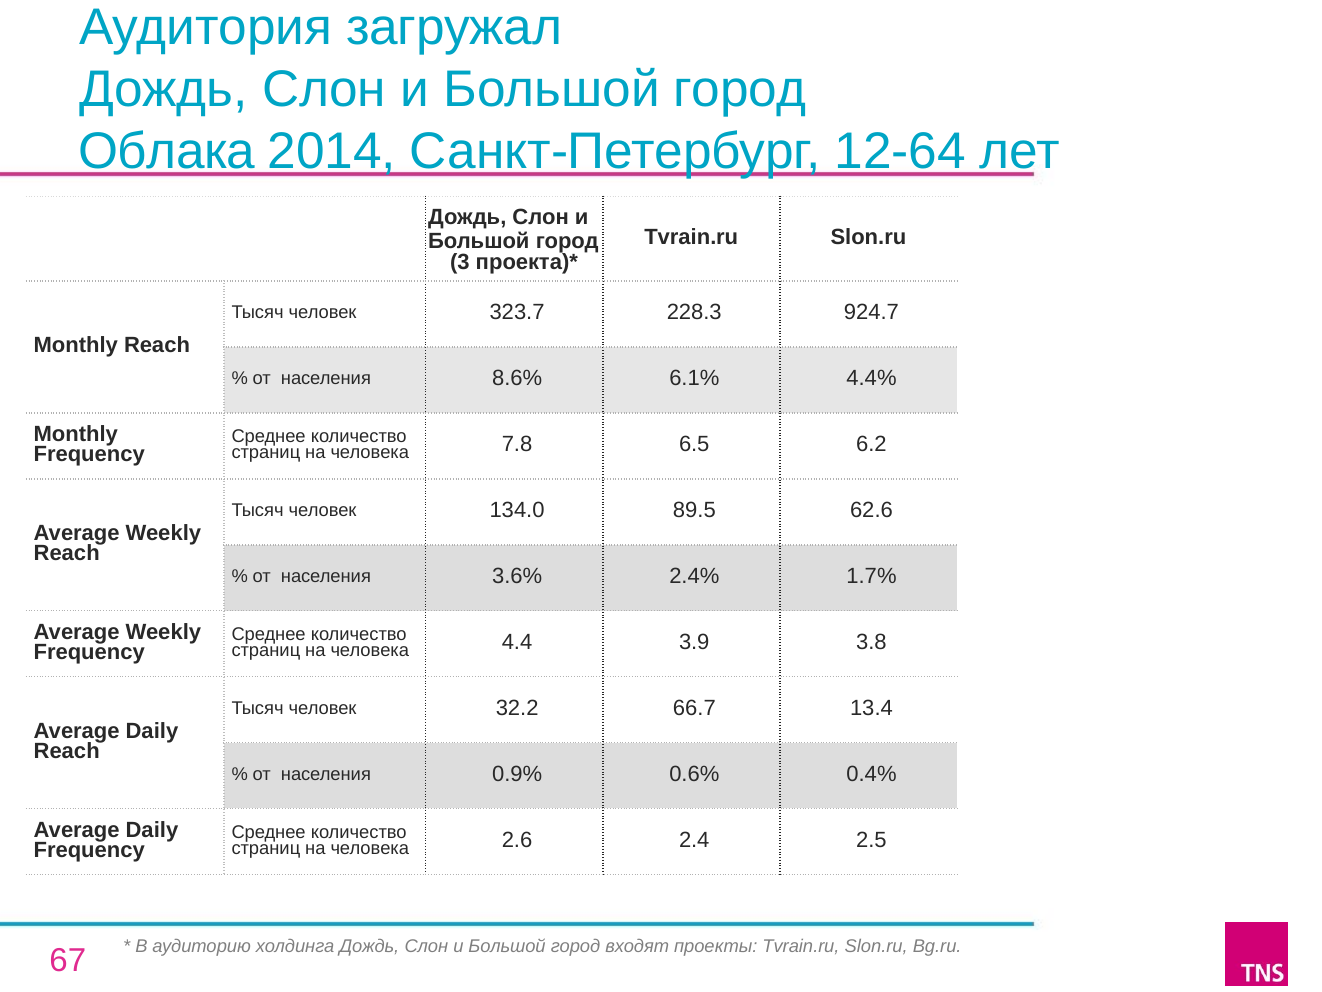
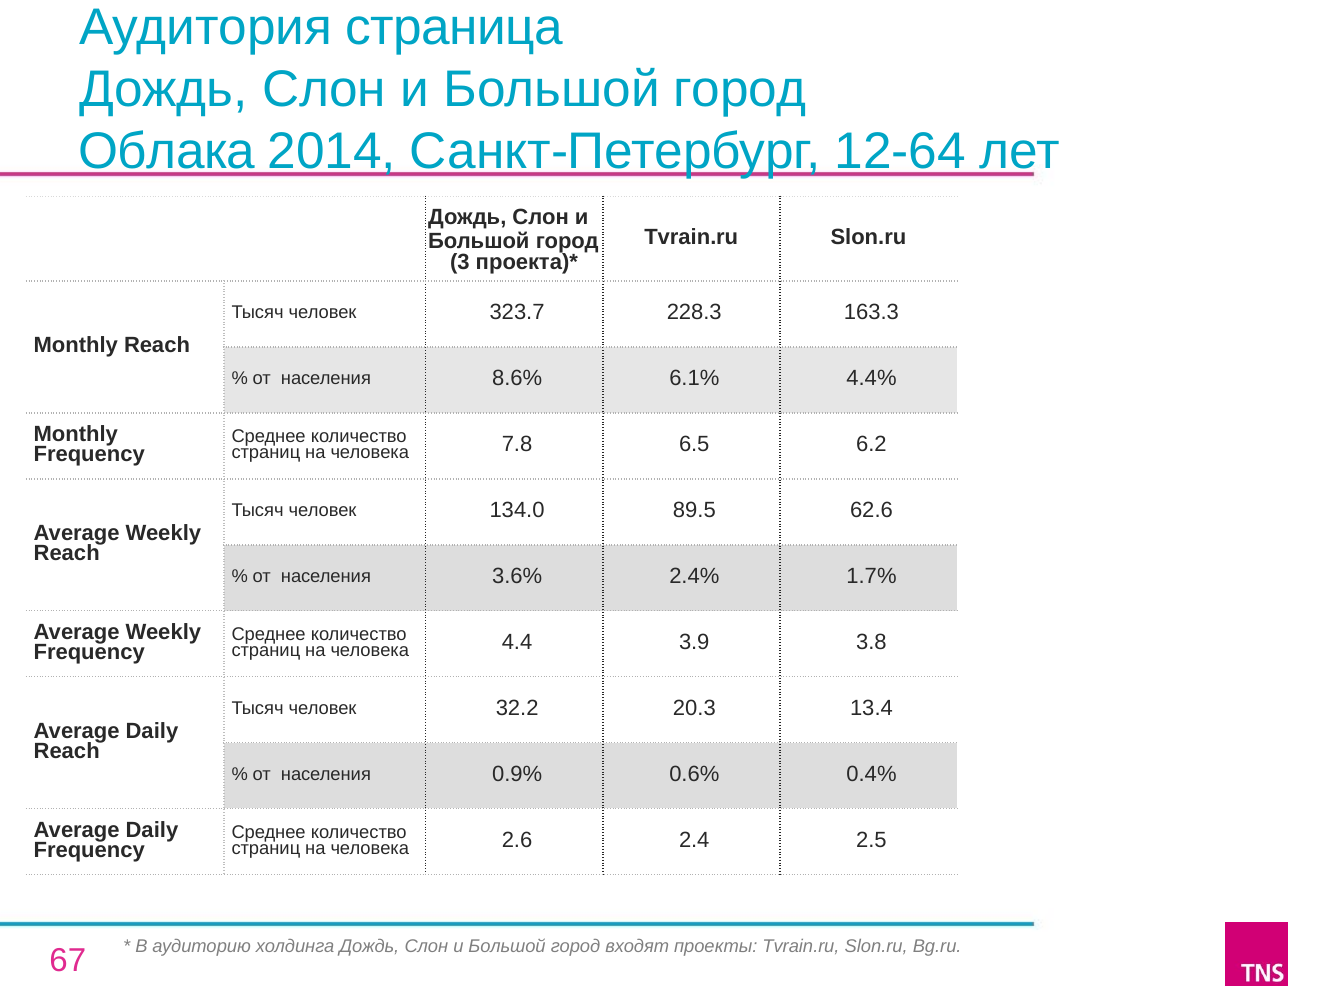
загружал: загружал -> страница (454, 28)
924.7: 924.7 -> 163.3 (871, 312)
66.7: 66.7 -> 20.3 (694, 708)
